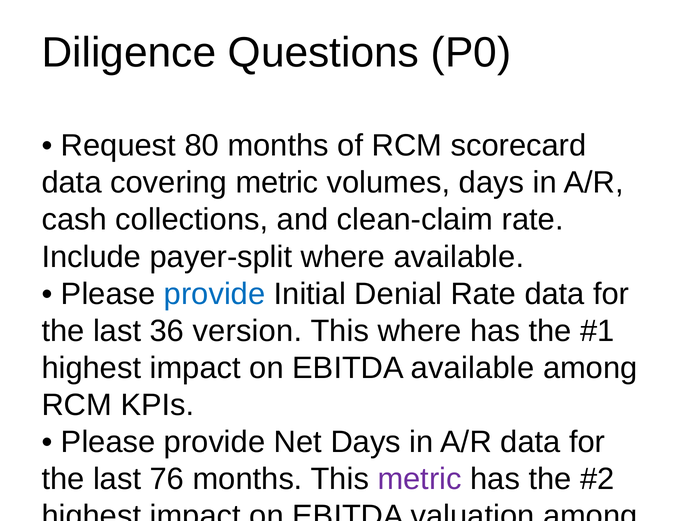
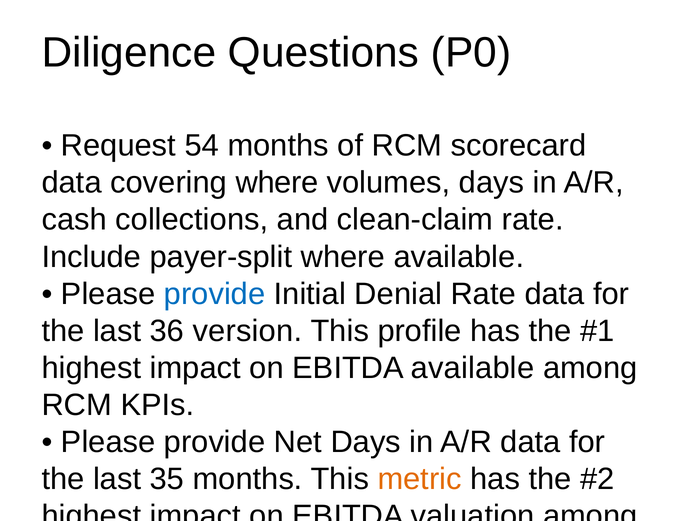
80: 80 -> 54 (202, 146)
covering metric: metric -> where (277, 183)
This where: where -> profile (420, 331)
76: 76 -> 35 (167, 479)
metric colour: purple -> orange (420, 479)
